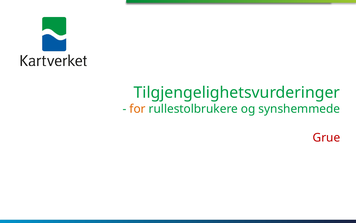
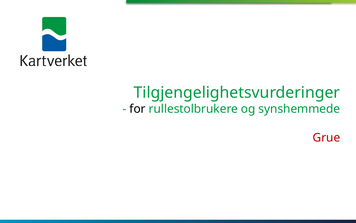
for colour: orange -> black (138, 109)
